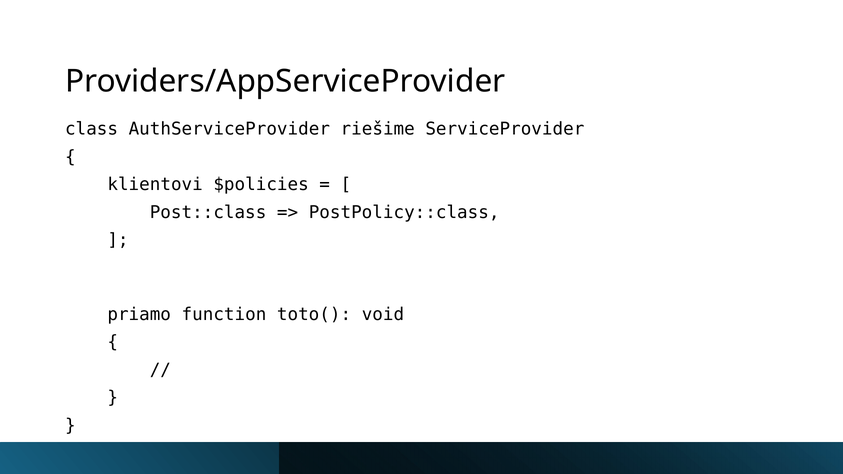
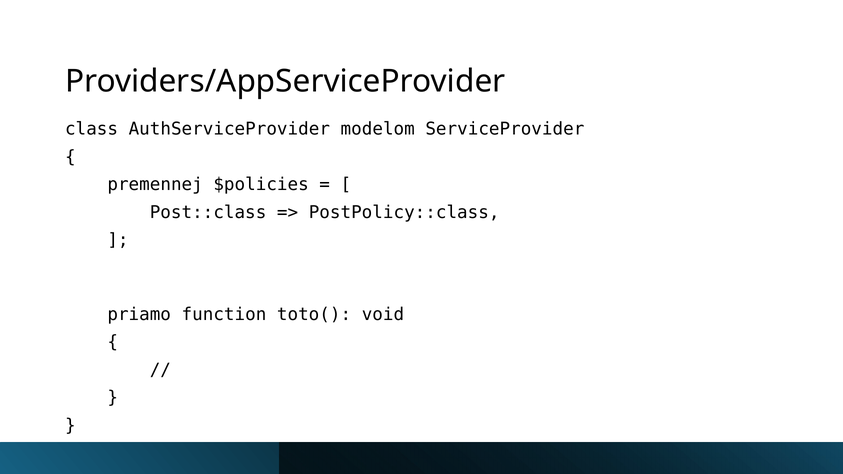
riešime: riešime -> modelom (378, 129)
klientovi: klientovi -> premennej (155, 185)
